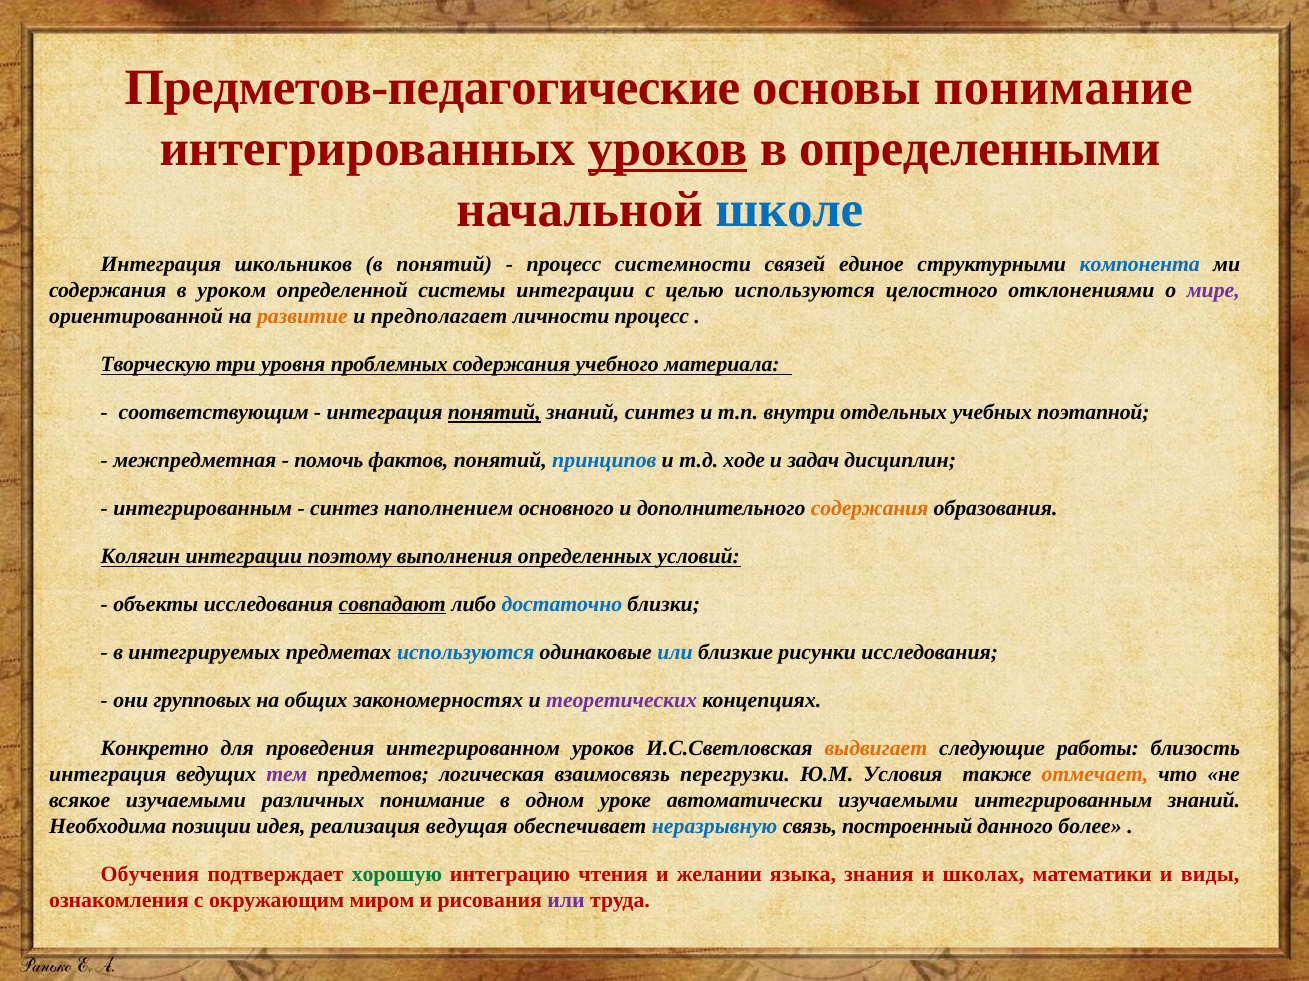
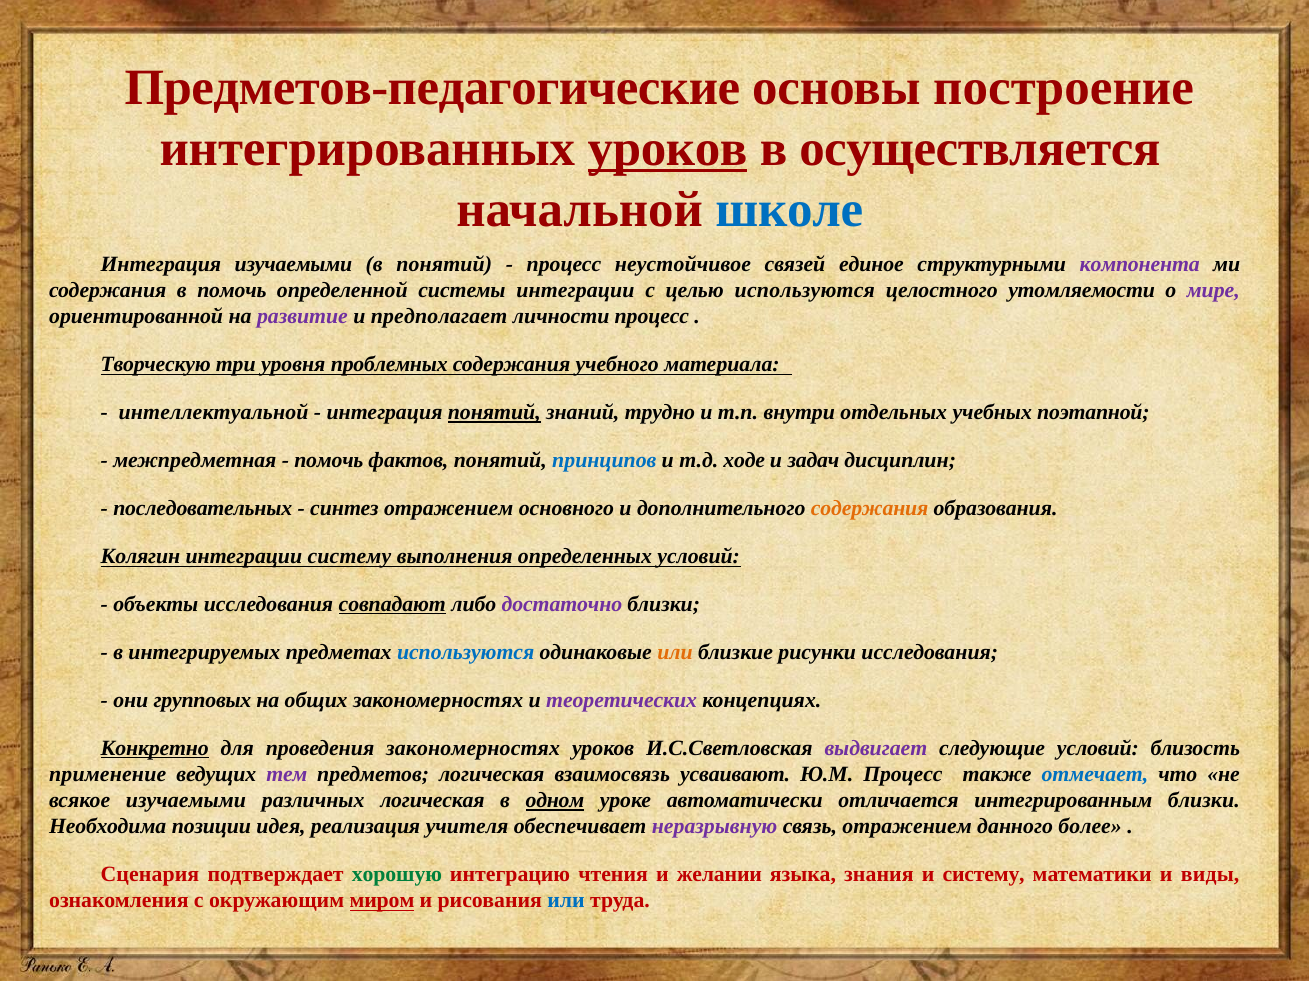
основы понимание: понимание -> построение (1064, 88)
определенными: определенными -> осуществляется (980, 149)
Интеграция школьников: школьников -> изучаемыми (293, 265)
системности: системности -> неустойчивое (683, 265)
компонента colour: blue -> purple (1140, 265)
в уроком: уроком -> помочь (232, 291)
отклонениями: отклонениями -> утомляемости (1082, 291)
развитие colour: orange -> purple (302, 317)
соответствующим: соответствующим -> интеллектуальной (214, 413)
знаний синтез: синтез -> трудно (660, 413)
интегрированным: интегрированным -> последовательных (203, 509)
синтез наполнением: наполнением -> отражением (449, 509)
интеграции поэтому: поэтому -> систему (349, 557)
достаточно colour: blue -> purple (562, 605)
или colour: blue -> orange (675, 653)
Конкретно underline: none -> present (155, 749)
проведения интегрированном: интегрированном -> закономерностях (473, 749)
выдвигает colour: orange -> purple (876, 749)
следующие работы: работы -> условий (1098, 749)
интеграция: интеграция -> применение (108, 775)
перегрузки: перегрузки -> усваивают (735, 775)
Ю.М Условия: Условия -> Процесс (903, 775)
отмечает colour: orange -> blue (1095, 775)
различных понимание: понимание -> логическая (432, 801)
одном underline: none -> present (555, 801)
автоматически изучаемыми: изучаемыми -> отличается (898, 801)
интегрированным знаний: знаний -> близки (1204, 801)
ведущая: ведущая -> учителя (467, 827)
неразрывную colour: blue -> purple (715, 827)
связь построенный: построенный -> отражением (907, 827)
Обучения: Обучения -> Сценария (150, 875)
и школах: школах -> систему (984, 875)
миром underline: none -> present (382, 901)
или colour: purple -> blue (566, 901)
